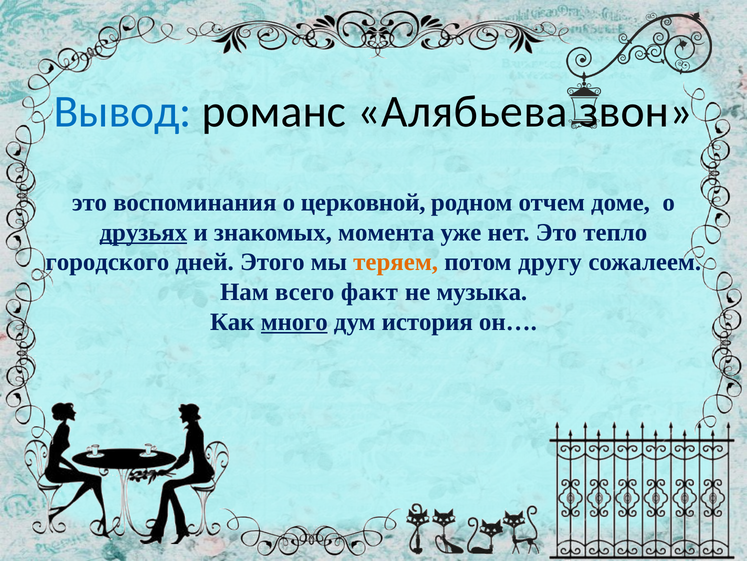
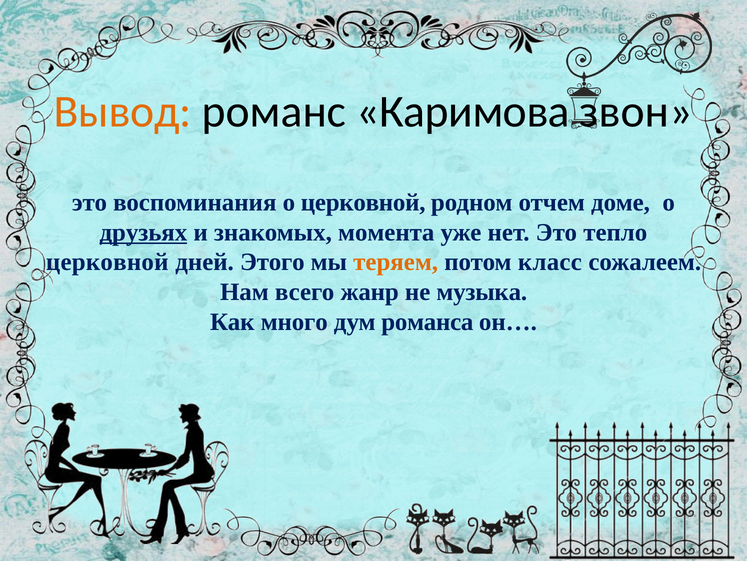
Вывод colour: blue -> orange (123, 111)
Алябьева: Алябьева -> Каримова (463, 111)
городского: городского -> церковной (107, 262)
другу: другу -> класс (550, 262)
факт: факт -> жанр (370, 292)
много underline: present -> none (294, 322)
история: история -> романса (427, 322)
